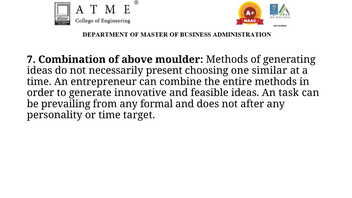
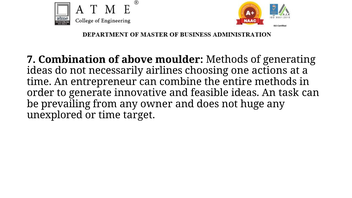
present: present -> airlines (164, 71)
similar: similar -> actions (270, 71)
formal: formal -> owner (156, 104)
after: after -> huge (252, 104)
personality: personality -> unexplored (55, 115)
